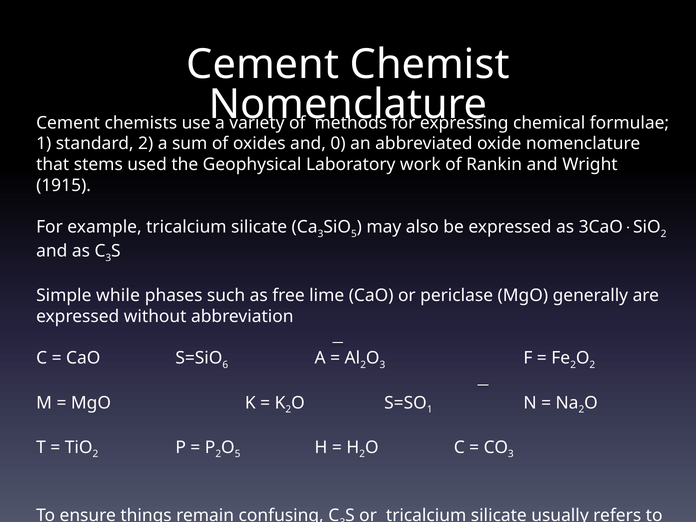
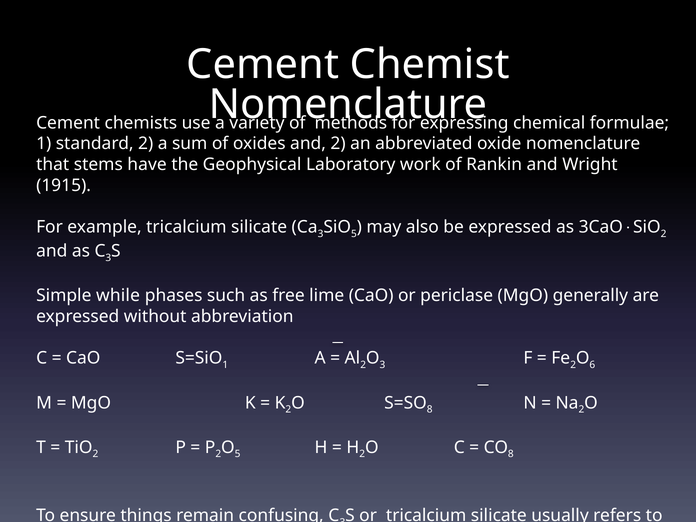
and 0: 0 -> 2 (338, 144)
stems used: used -> have (147, 165)
6: 6 -> 1 (225, 365)
2: 2 -> 6 (592, 365)
1: 1 -> 8 (430, 410)
3: 3 -> 8 (511, 454)
